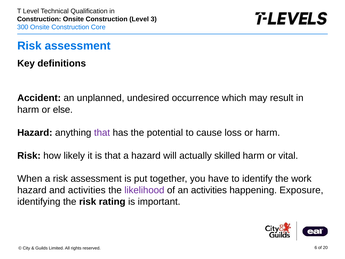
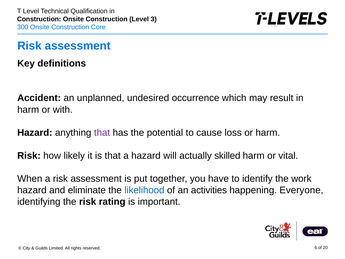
else: else -> with (63, 109)
and activities: activities -> eliminate (87, 190)
likelihood colour: purple -> blue (144, 190)
Exposure: Exposure -> Everyone (301, 190)
